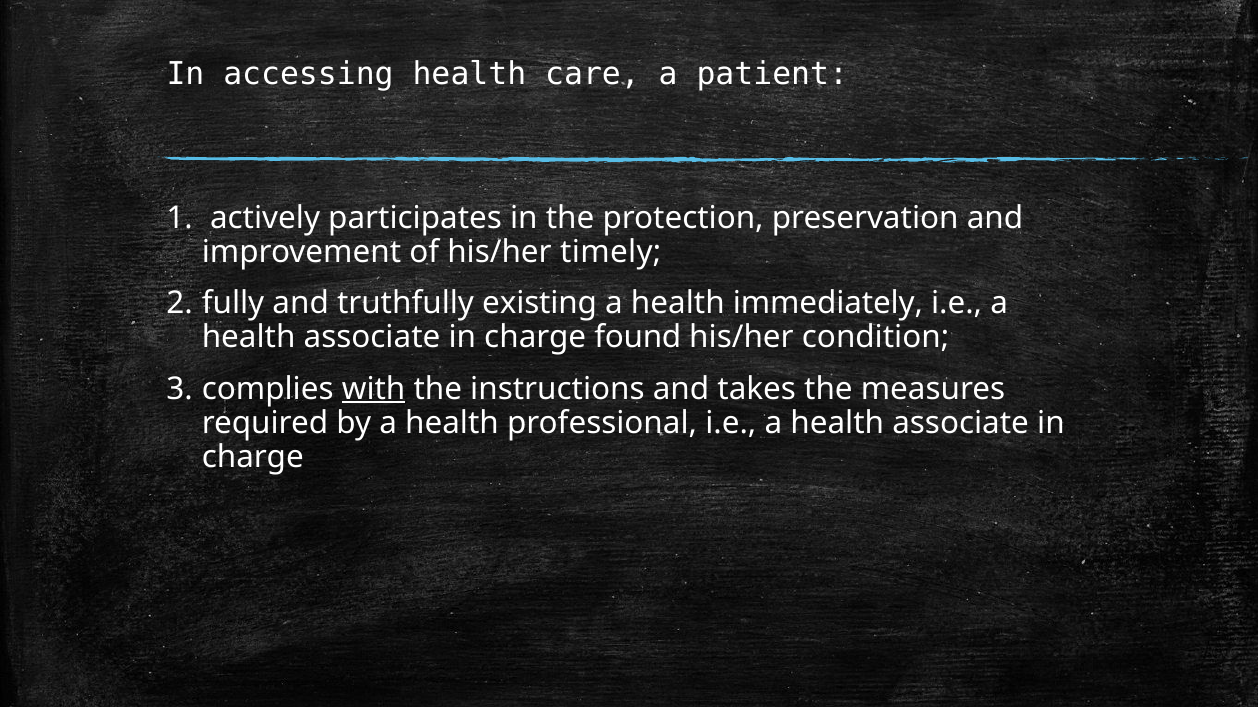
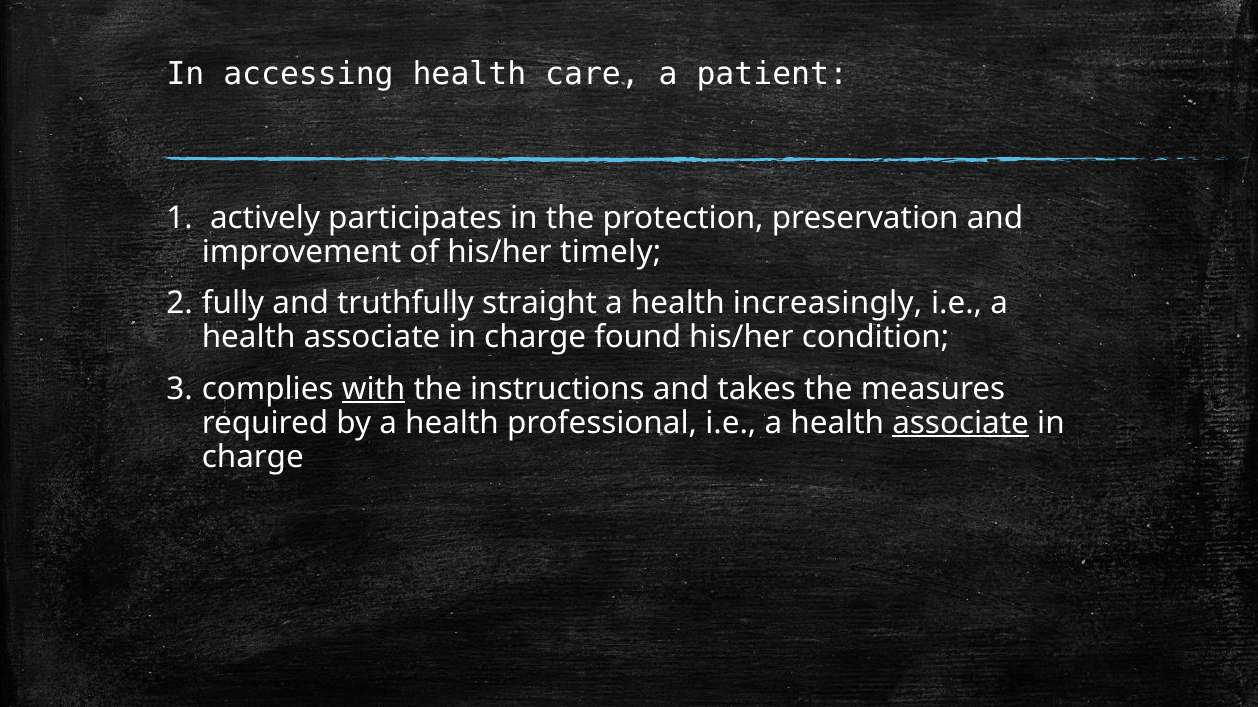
existing: existing -> straight (540, 304)
immediately: immediately -> increasingly (828, 304)
associate underline: none -> present (961, 423)
